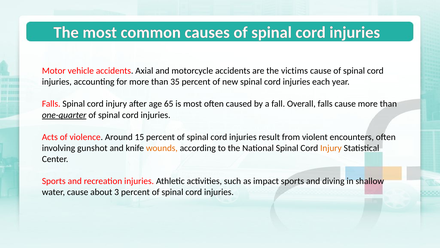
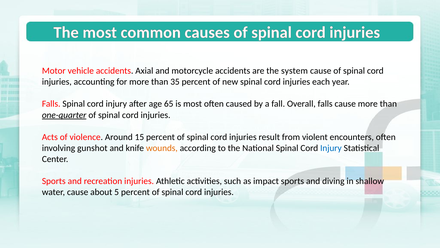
victims: victims -> system (294, 71)
Injury colour: orange -> blue (331, 148)
3: 3 -> 5 (117, 192)
